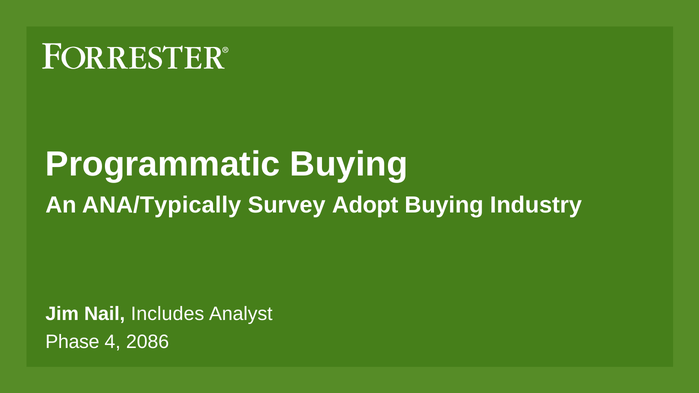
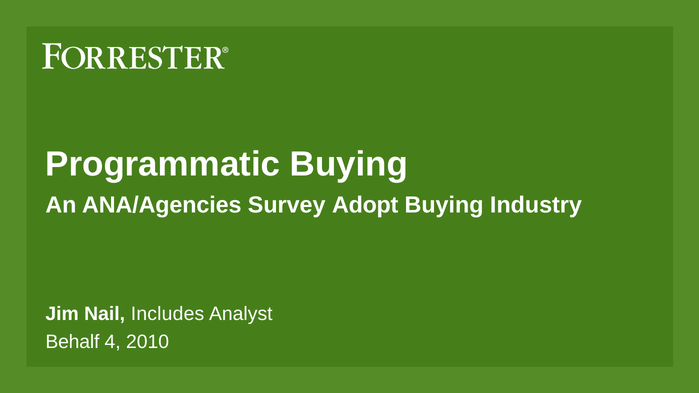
ANA/Typically: ANA/Typically -> ANA/Agencies (162, 205)
Phase: Phase -> Behalf (72, 342)
2086: 2086 -> 2010 (148, 342)
